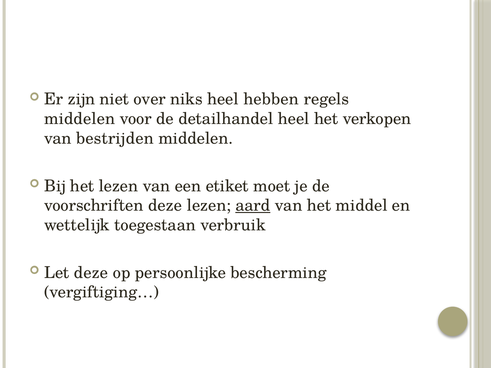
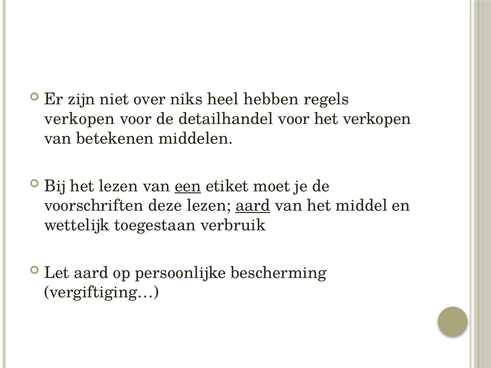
middelen: middelen -> verkopen (80, 119)
detailhandel heel: heel -> voor (294, 119)
bestrijden: bestrijden -> betekenen (115, 139)
een underline: none -> present (188, 186)
Let deze: deze -> aard (91, 273)
